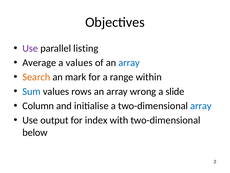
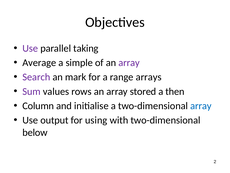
listing: listing -> taking (86, 48)
a values: values -> simple (79, 63)
array colour: blue -> purple (129, 63)
Search colour: orange -> purple (36, 77)
within: within -> arrays (149, 77)
Sum colour: blue -> purple (32, 91)
wrong: wrong -> stored (143, 91)
slide: slide -> then (175, 91)
index: index -> using (96, 120)
